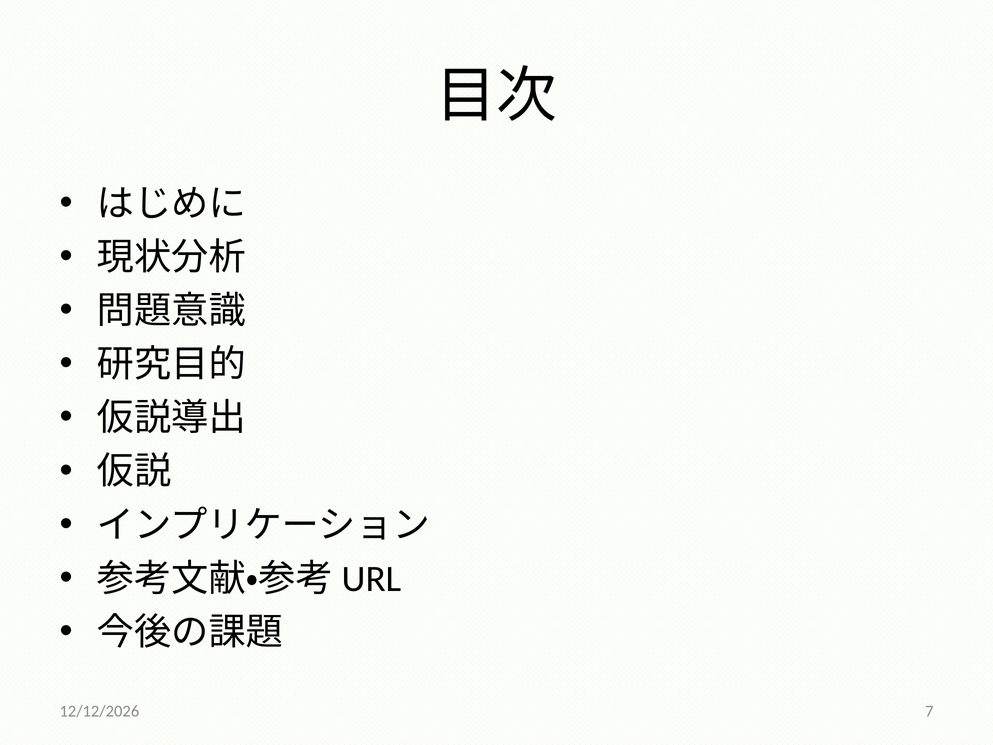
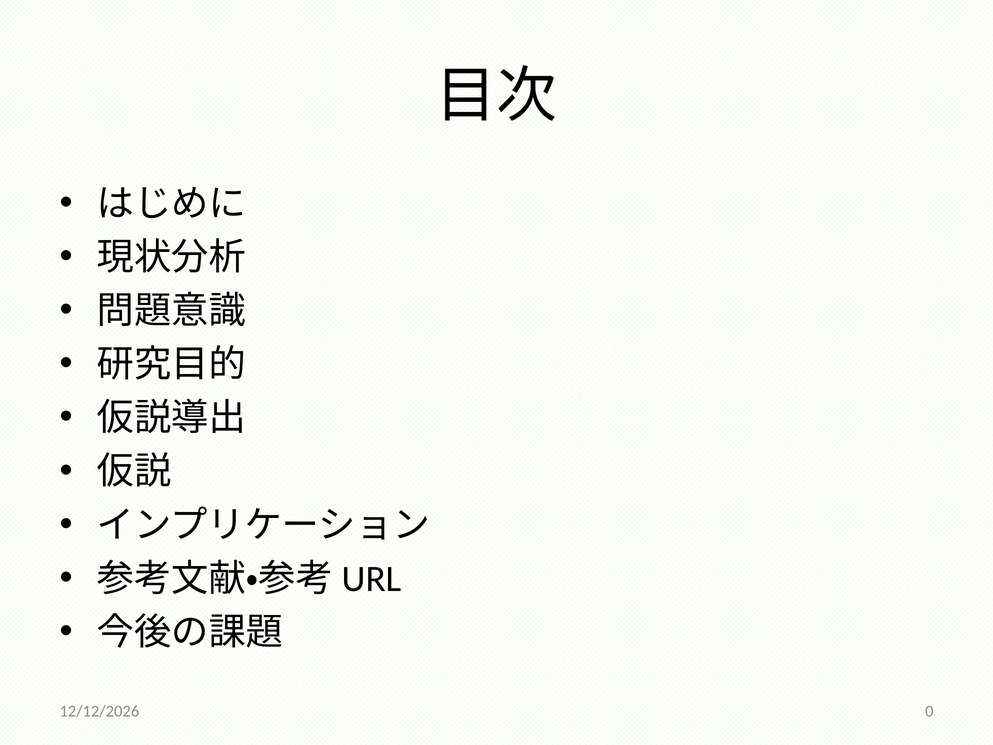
7: 7 -> 0 (929, 711)
